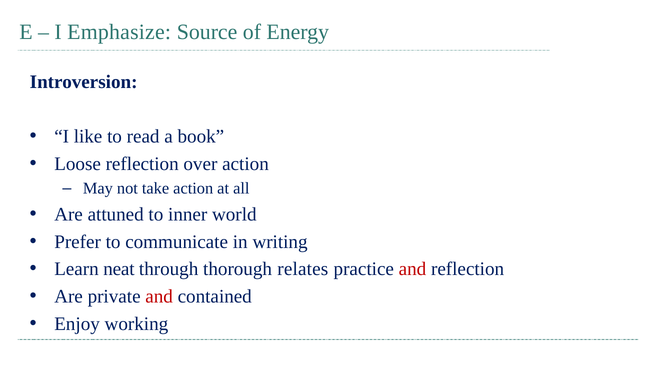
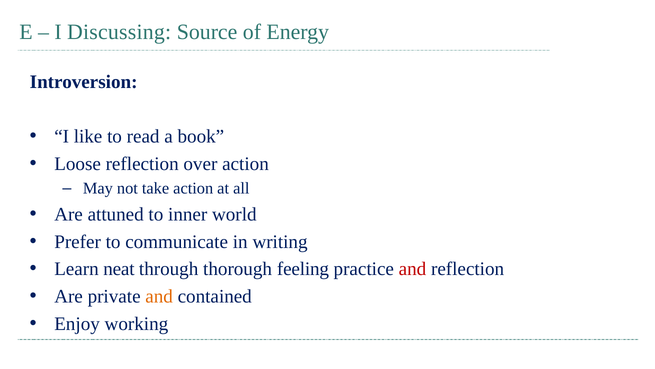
Emphasize: Emphasize -> Discussing (119, 32)
relates: relates -> feeling (303, 269)
and colour: red -> orange (159, 296)
